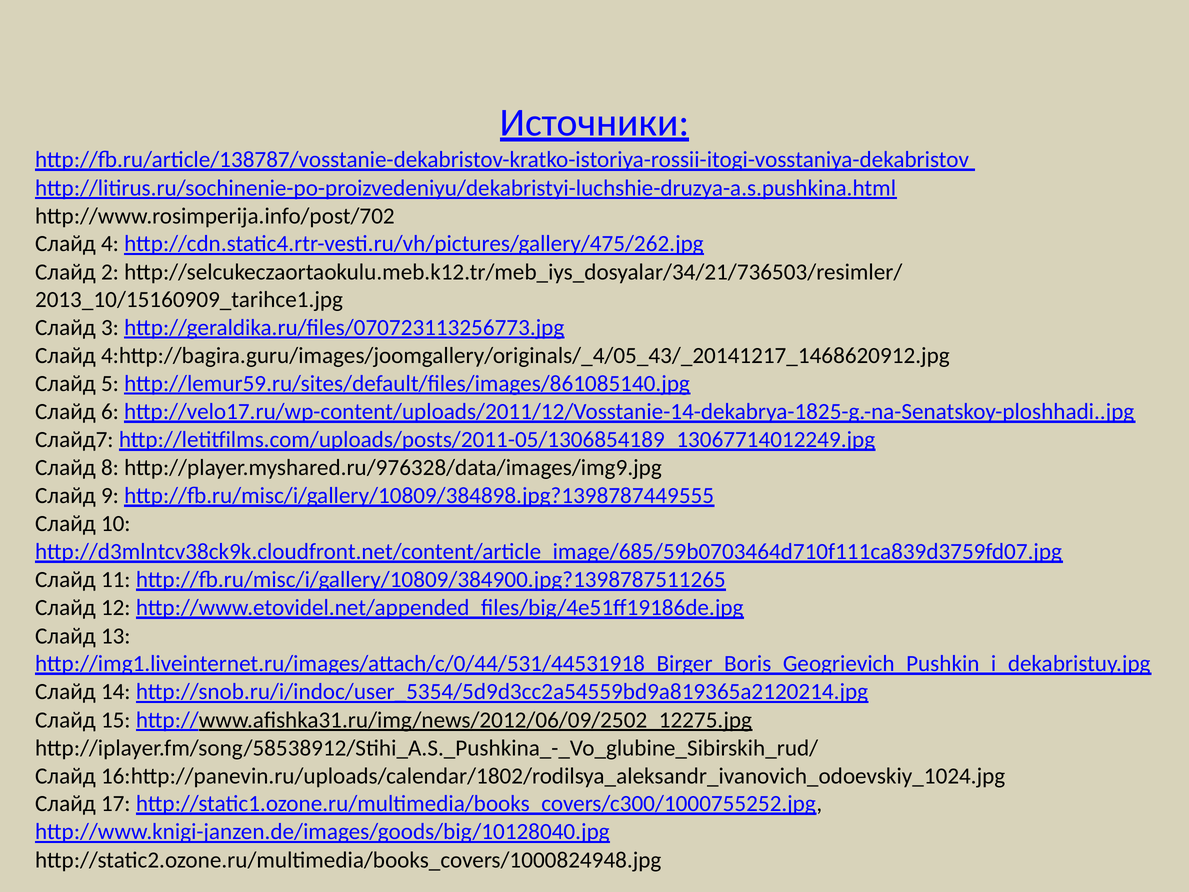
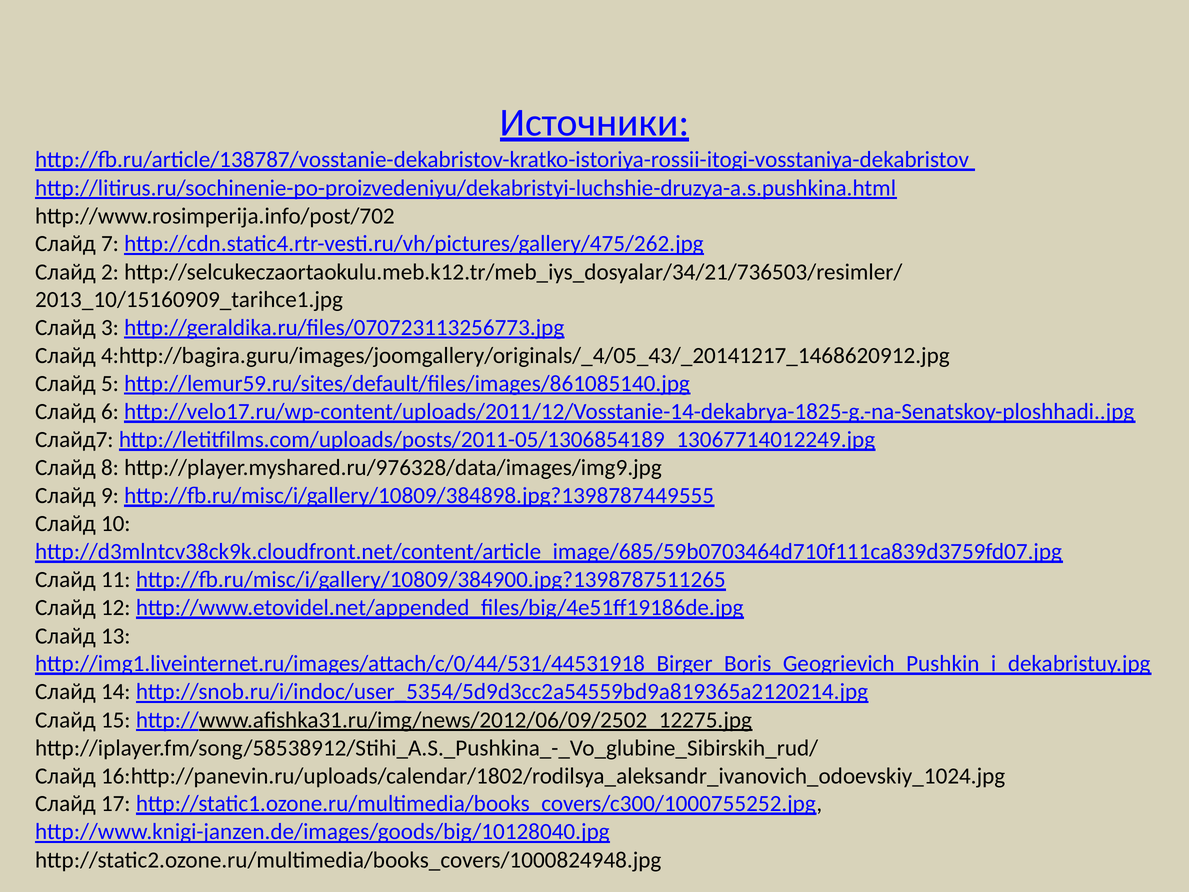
4: 4 -> 7 (110, 244)
